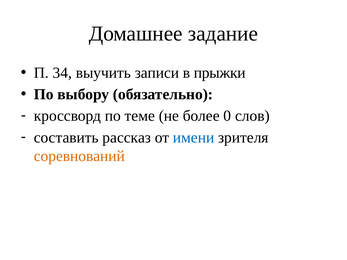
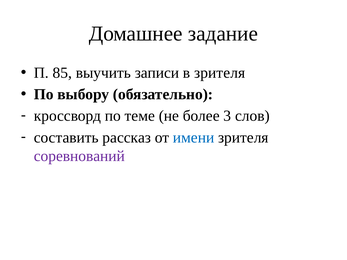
34: 34 -> 85 (62, 73)
в прыжки: прыжки -> зрителя (220, 73)
0: 0 -> 3 (227, 116)
соревнований colour: orange -> purple (79, 156)
